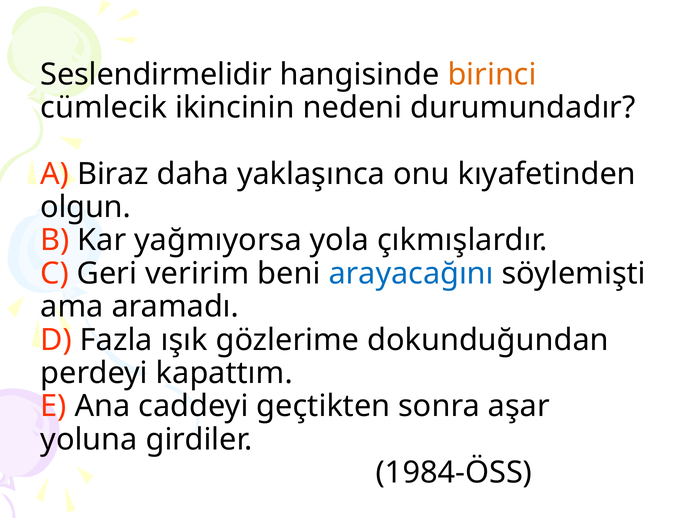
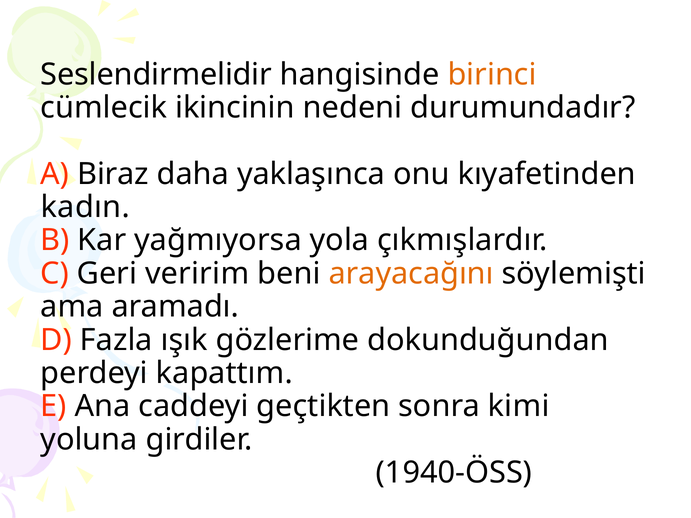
olgun: olgun -> kadın (85, 207)
arayacağını colour: blue -> orange (411, 274)
aşar: aşar -> kimi (519, 406)
1984-ÖSS: 1984-ÖSS -> 1940-ÖSS (454, 473)
